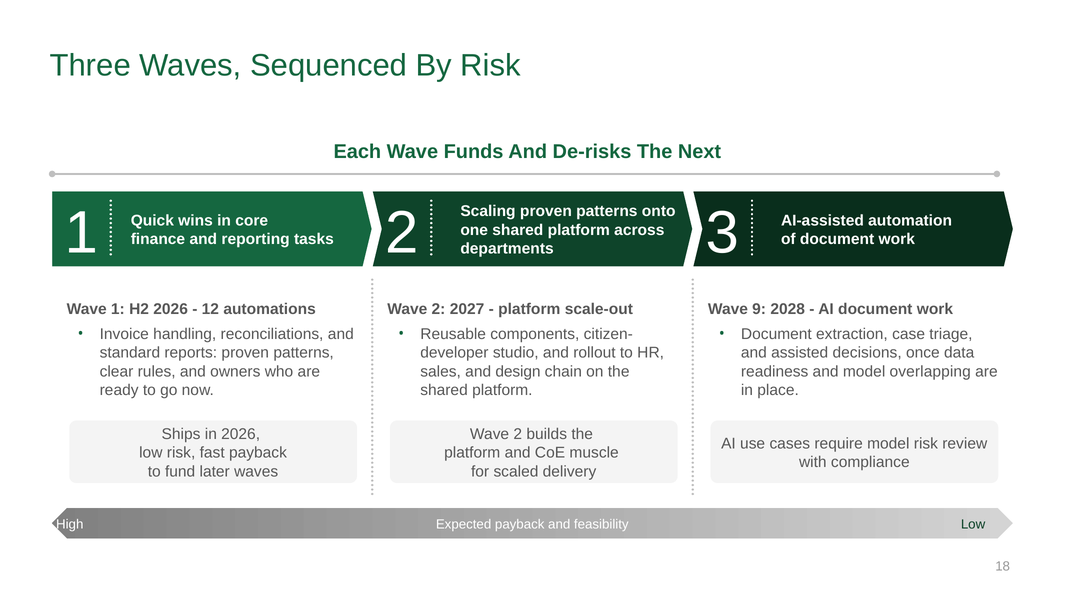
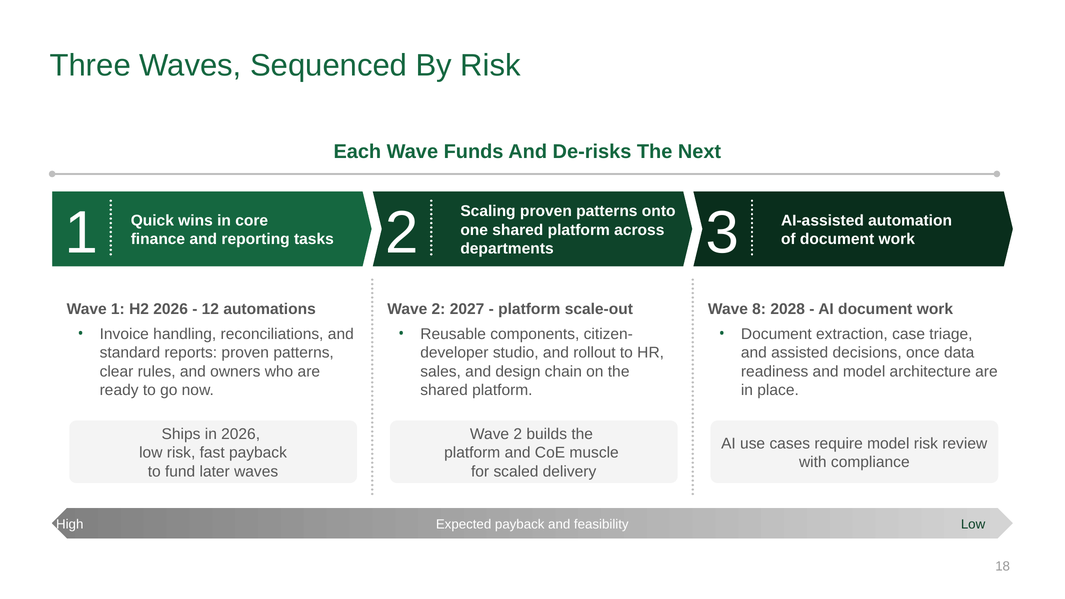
9: 9 -> 8 (759, 309)
overlapping: overlapping -> architecture (930, 371)
